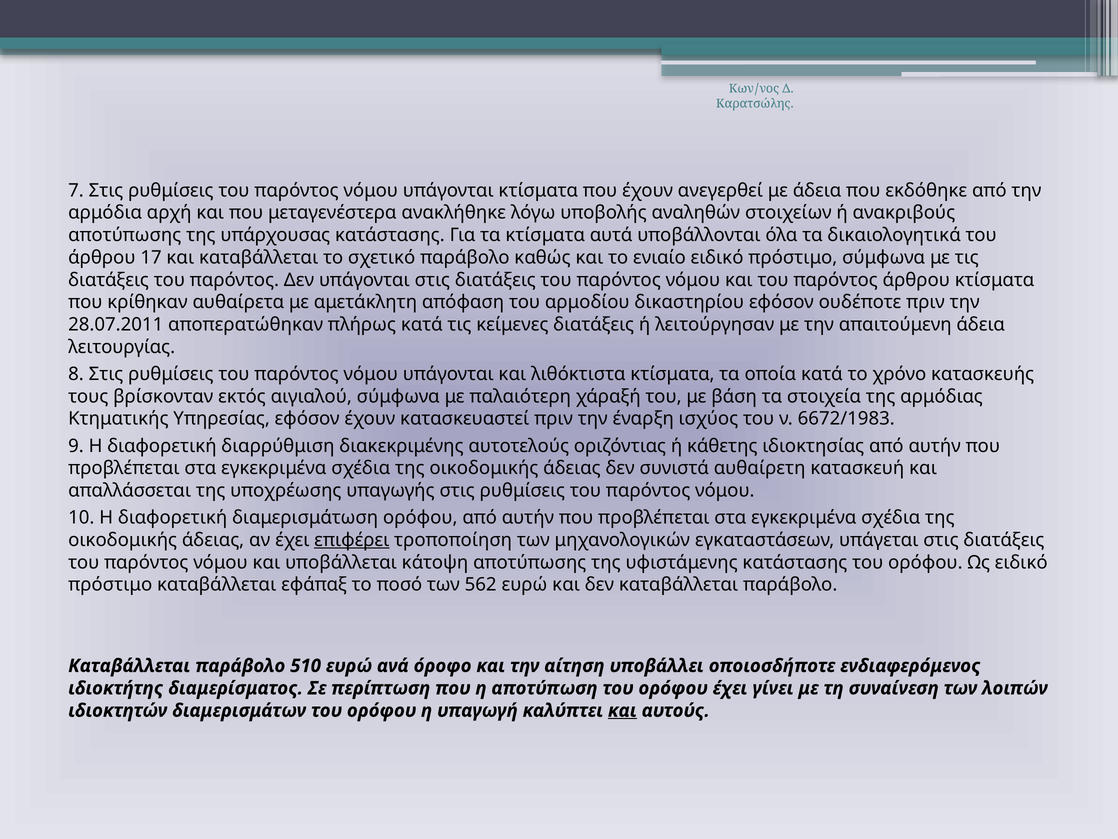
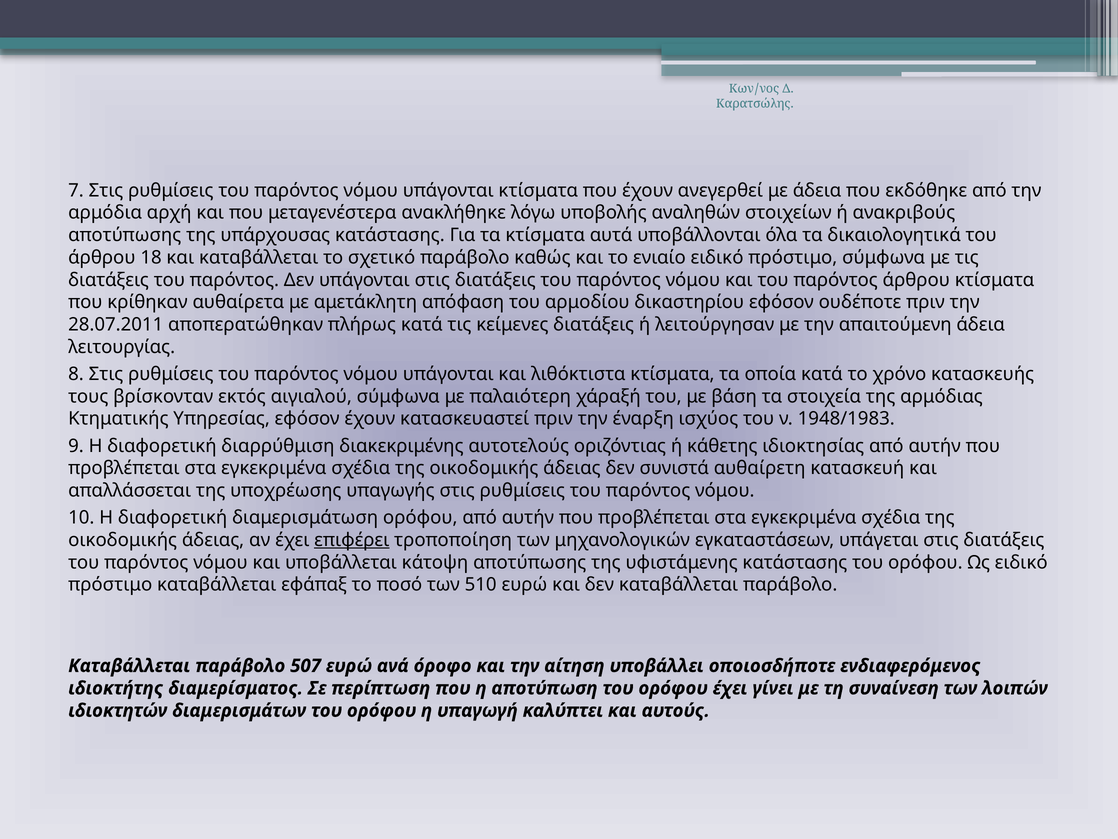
17: 17 -> 18 (151, 257)
6672/1983: 6672/1983 -> 1948/1983 (846, 419)
562: 562 -> 510 (481, 584)
510: 510 -> 507 (306, 665)
και underline: present -> none (622, 710)
